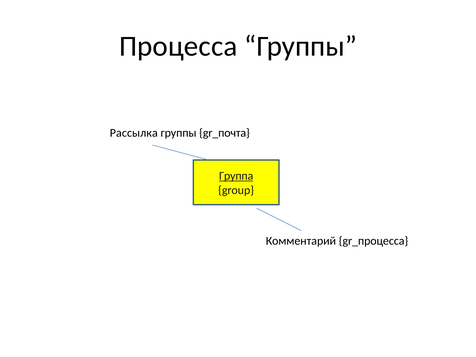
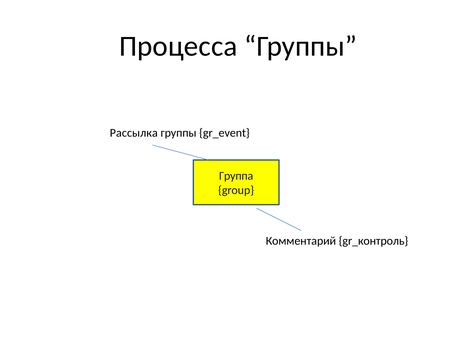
gr_почта: gr_почта -> gr_event (224, 133)
Группа underline: present -> none (236, 176)
gr_процесса: gr_процесса -> gr_контроль (374, 241)
